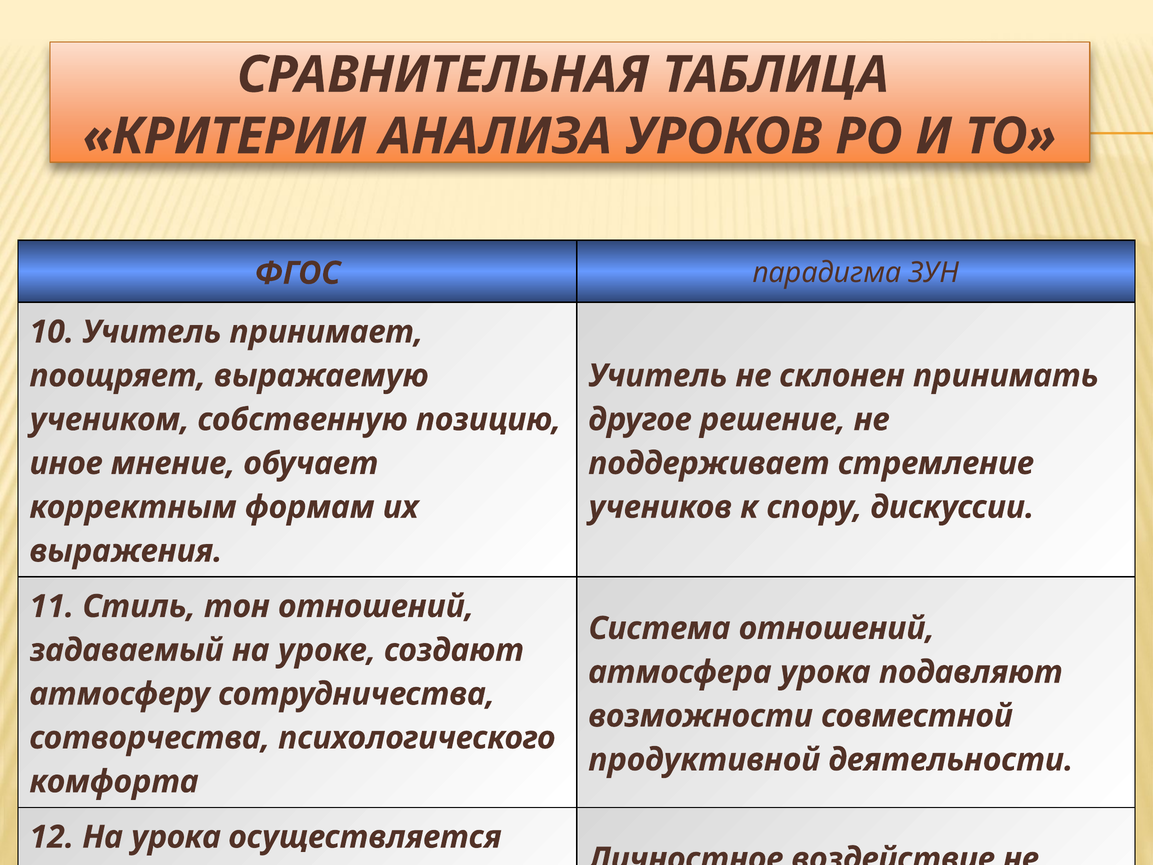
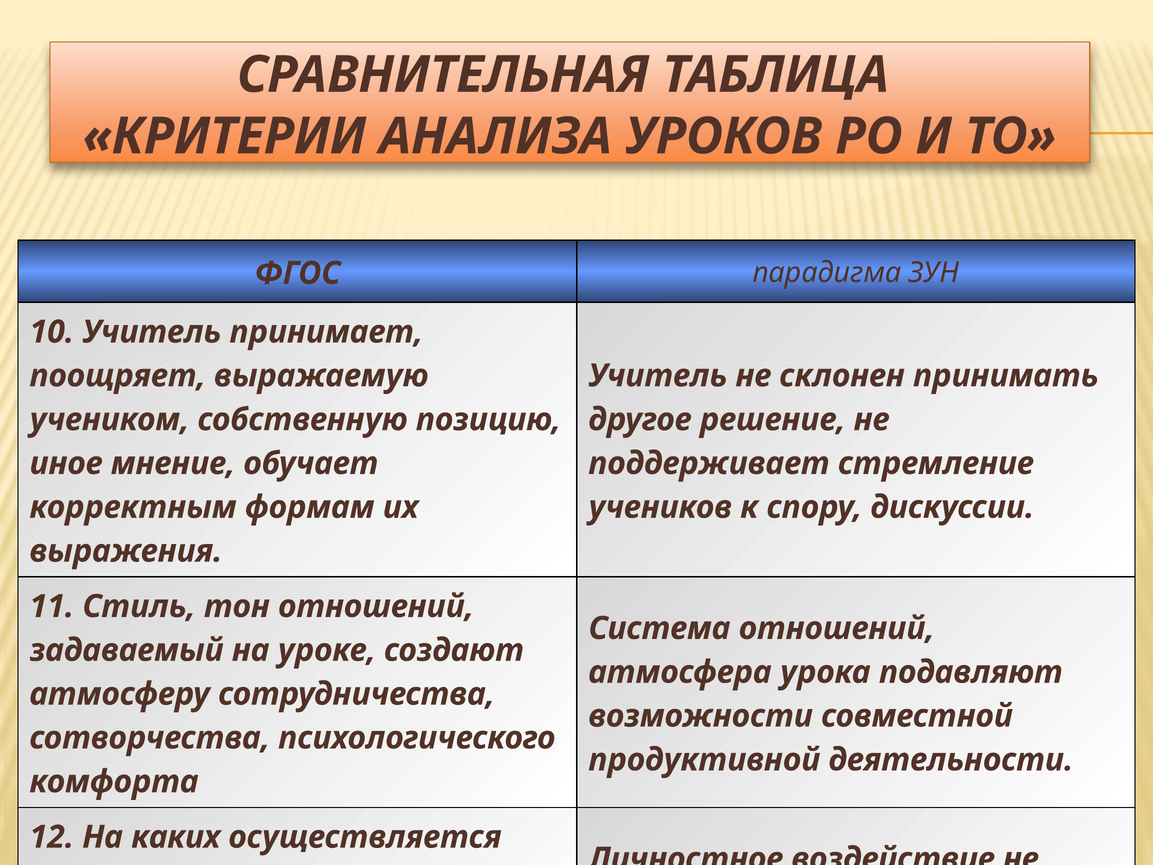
На урока: урока -> каких (176, 837)
